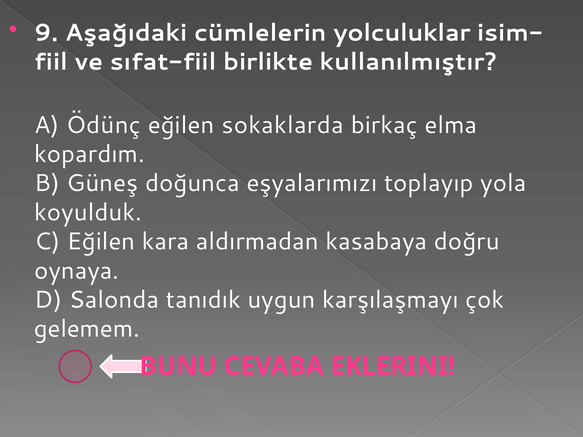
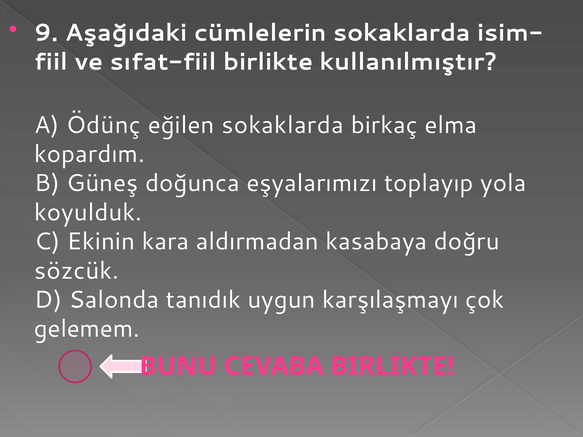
cümlelerin yolculuklar: yolculuklar -> sokaklarda (402, 33)
C Eğilen: Eğilen -> Ekinin (101, 242)
oynaya: oynaya -> sözcük (77, 271)
CEVABA EKLERINI: EKLERINI -> BIRLIKTE (392, 366)
